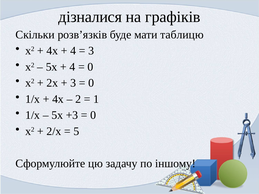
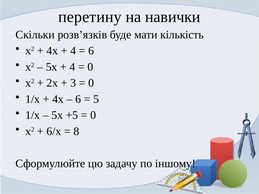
дізналися: дізналися -> перетину (90, 17)
графіків: графіків -> навички (173, 17)
таблицю: таблицю -> кількість (182, 35)
3: 3 -> 6 (91, 51)
2: 2 -> 6 (78, 99)
1: 1 -> 5 (96, 99)
+3: +3 -> +5 (72, 115)
2/х: 2/х -> 6/х (54, 131)
5: 5 -> 8 (76, 131)
